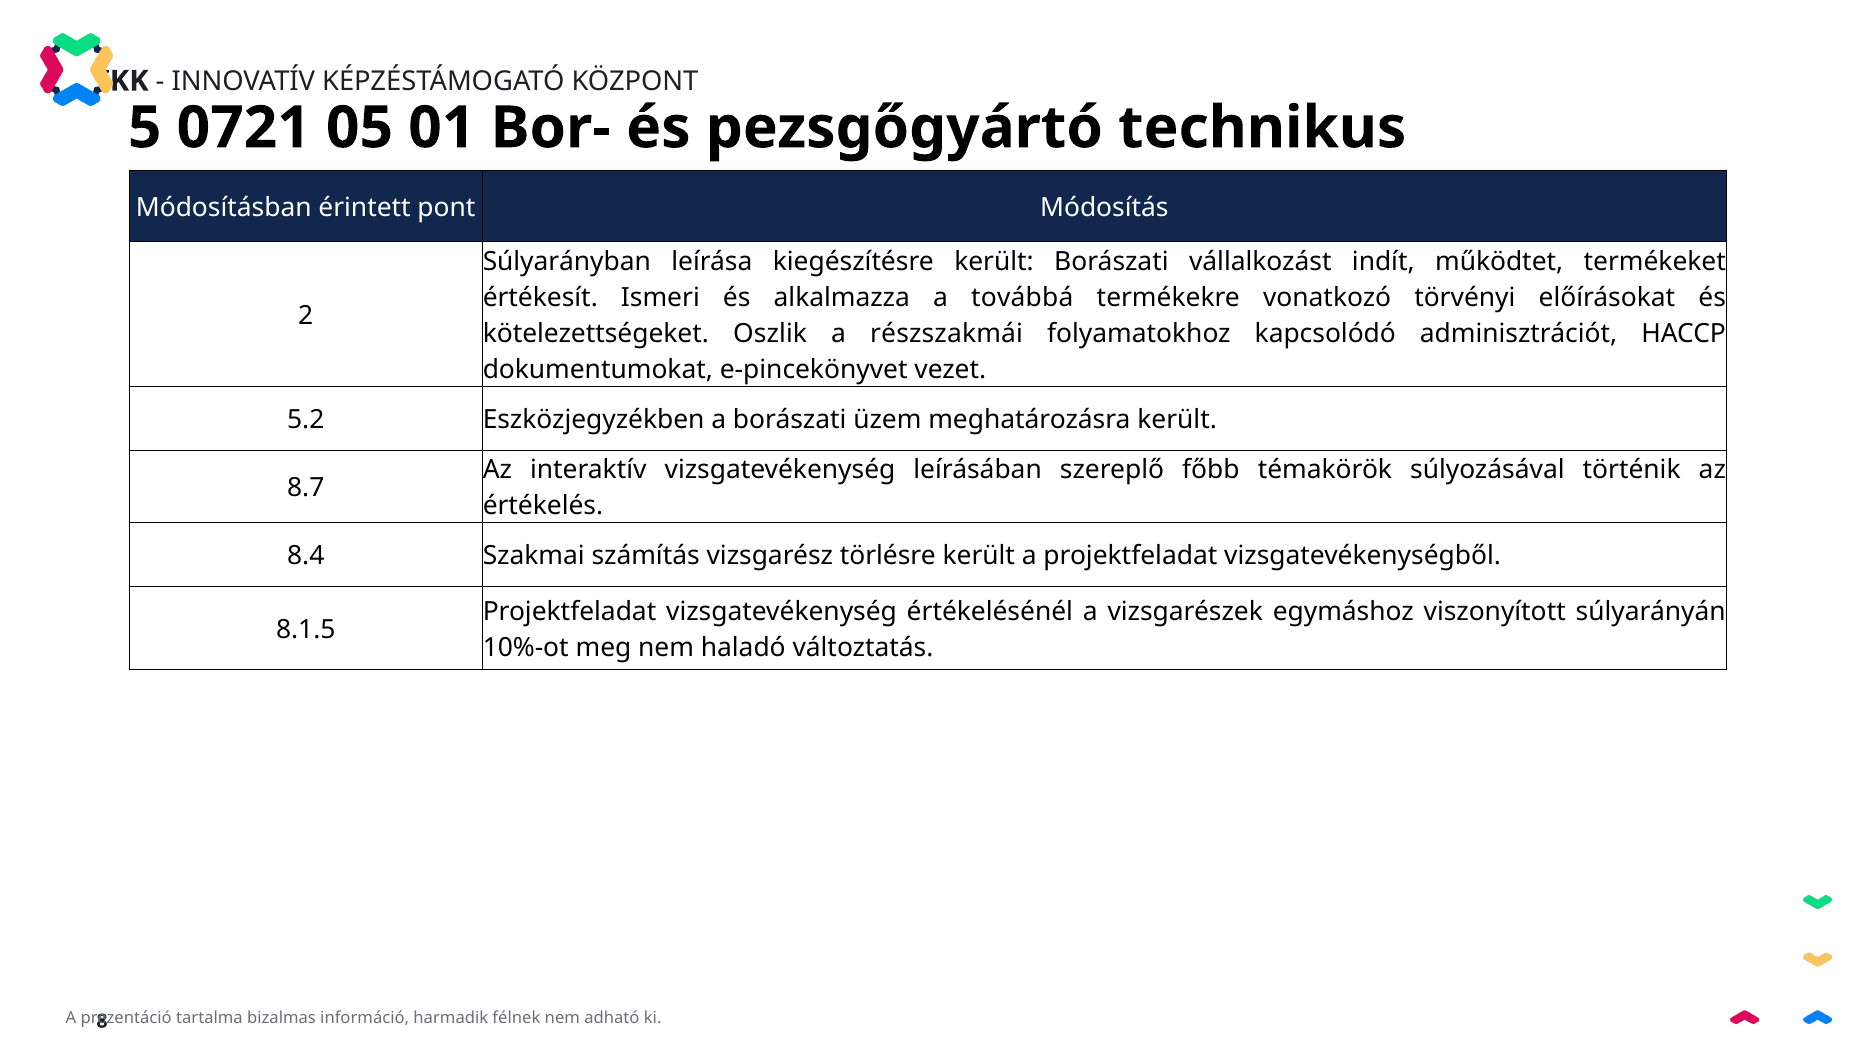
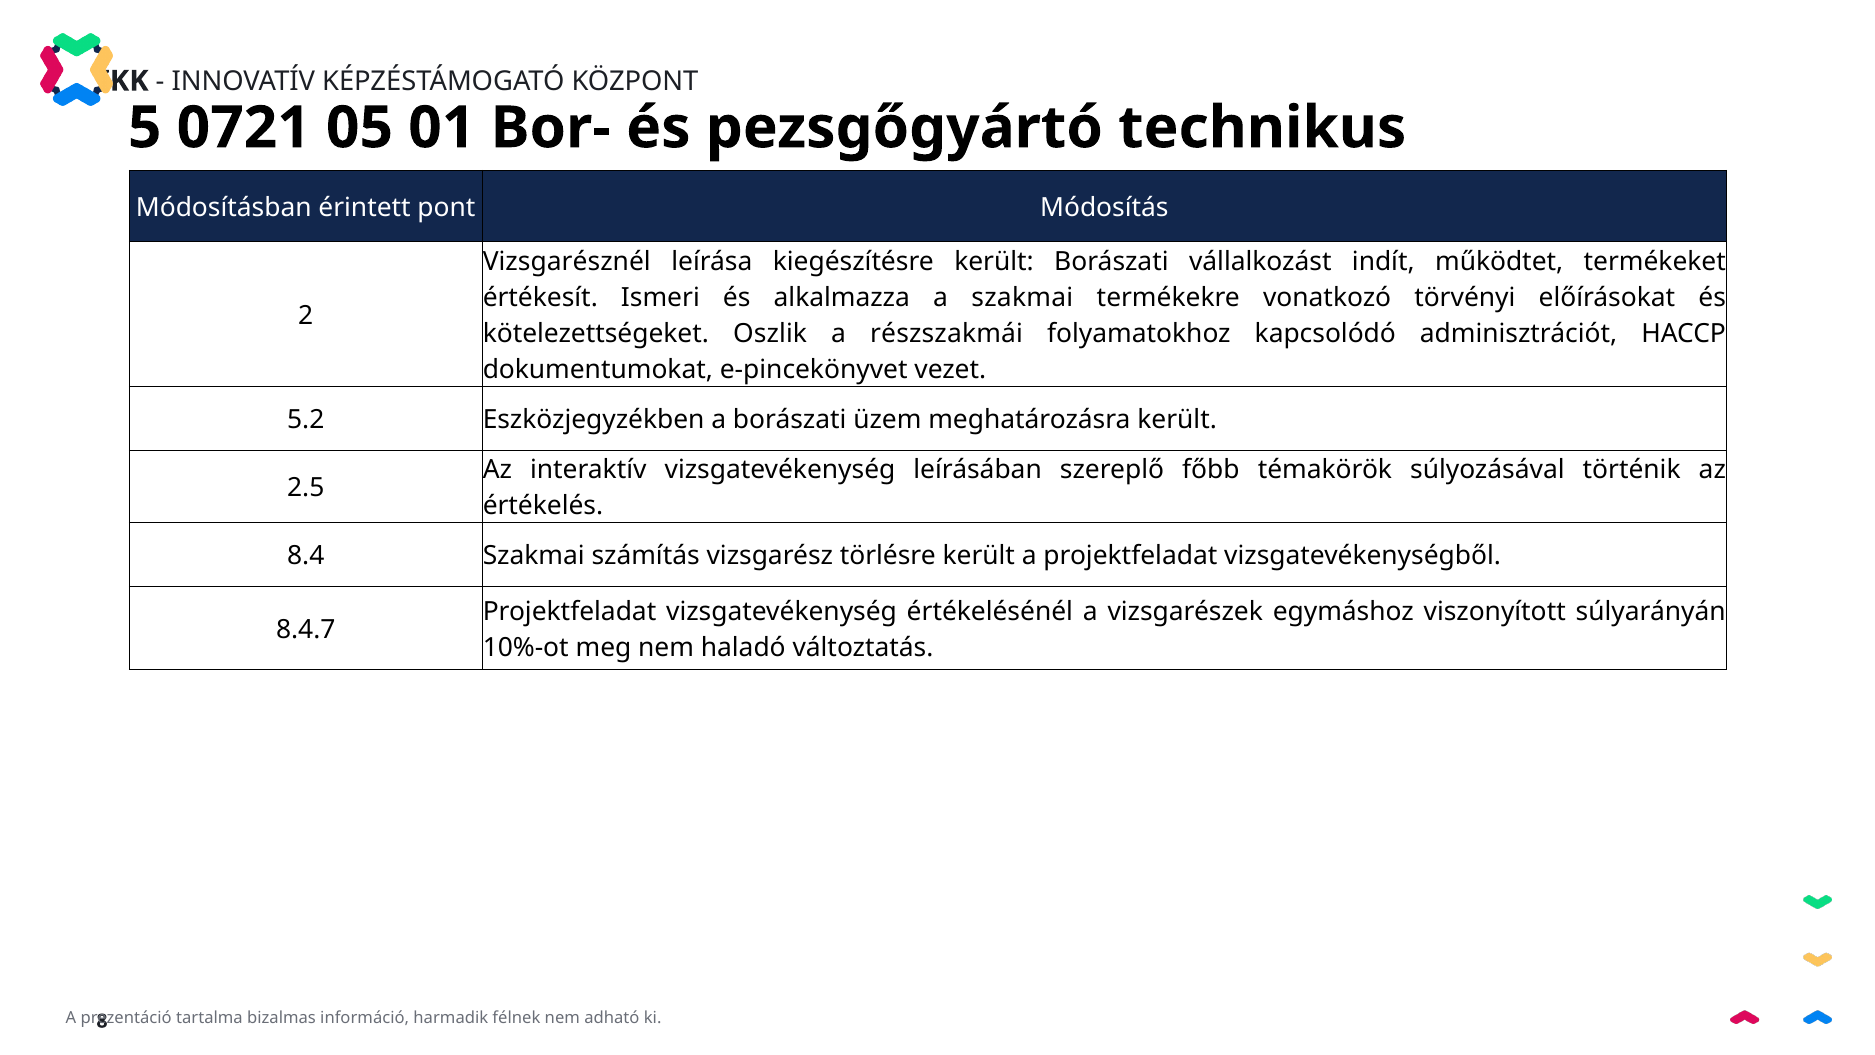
Súlyarányban: Súlyarányban -> Vizsgarésznél (567, 262)
a továbbá: továbbá -> szakmai (1022, 298)
8.7: 8.7 -> 2.5 (306, 488)
8.1.5: 8.1.5 -> 8.4.7 (306, 629)
